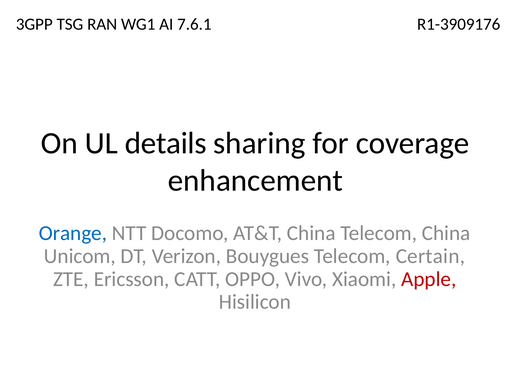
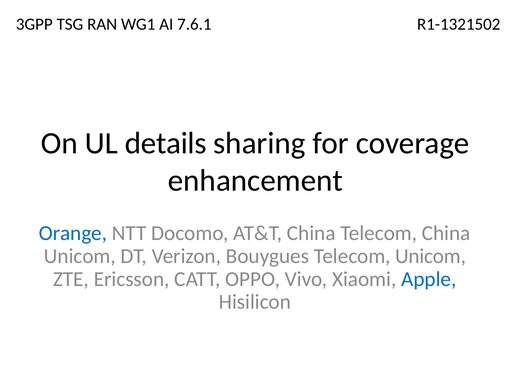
R1-3909176: R1-3909176 -> R1-1321502 (459, 24)
Telecom Certain: Certain -> Unicom (431, 256)
Apple colour: red -> blue (429, 279)
